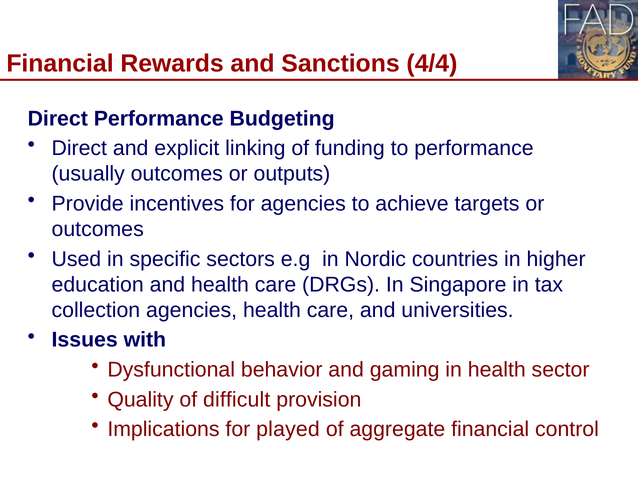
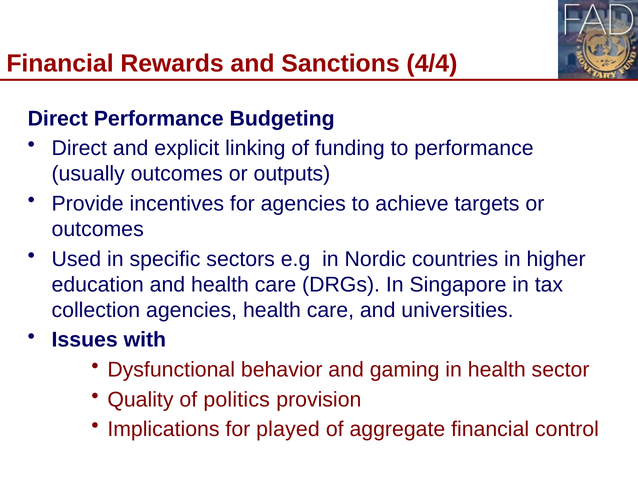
difficult: difficult -> politics (237, 399)
